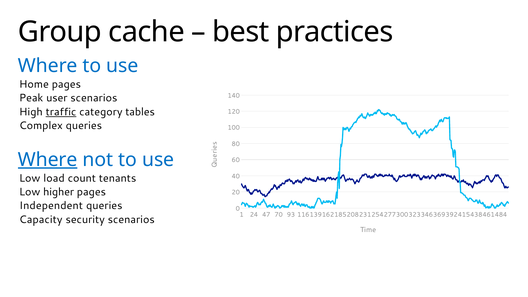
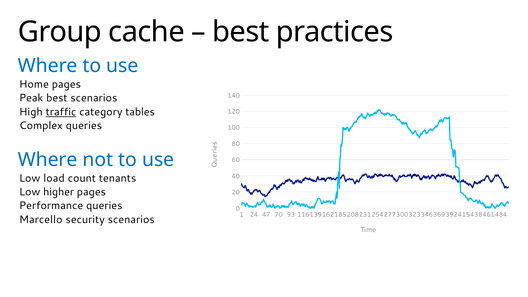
Peak user: user -> best (57, 98)
Where underline: present -> none (48, 160)
Independent: Independent -> Performance (51, 206)
Capacity: Capacity -> Marcello (41, 220)
